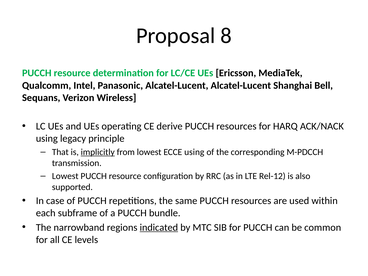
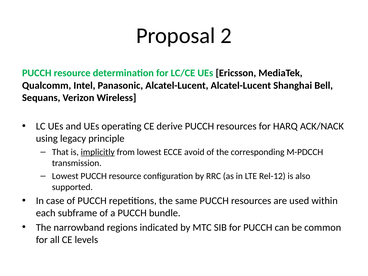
8: 8 -> 2 (226, 36)
ECCE using: using -> avoid (194, 152)
indicated underline: present -> none (159, 227)
